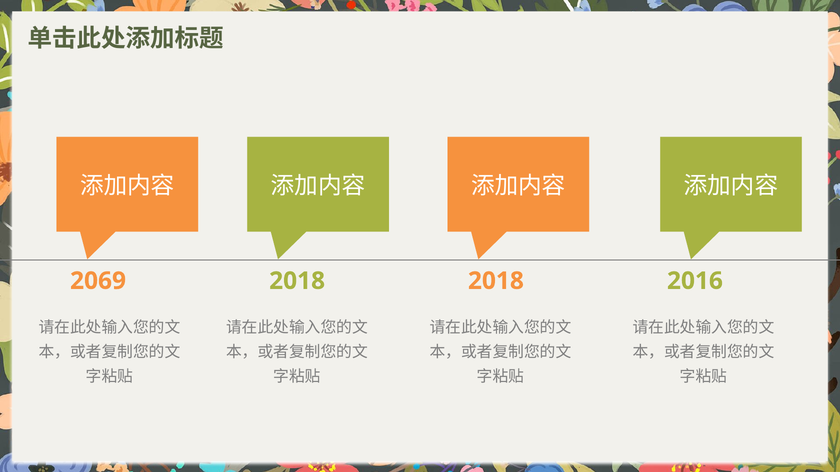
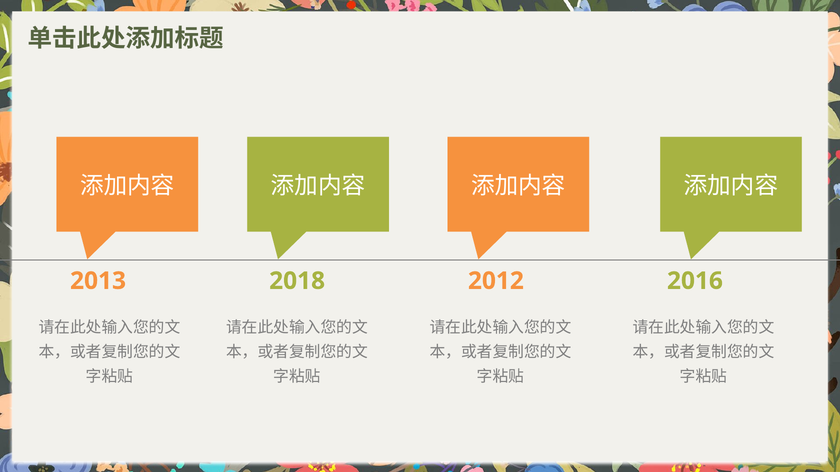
2069: 2069 -> 2013 (98, 281)
2018 2018: 2018 -> 2012 (496, 281)
